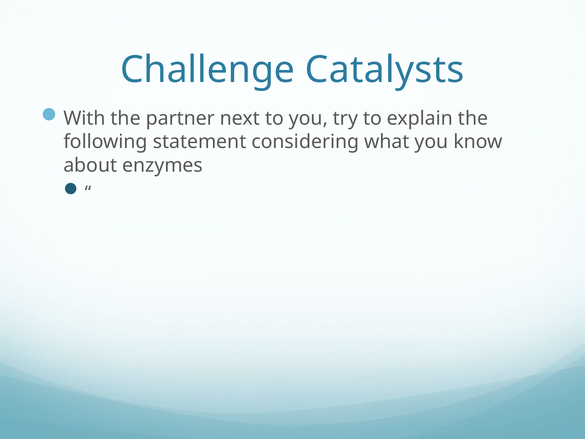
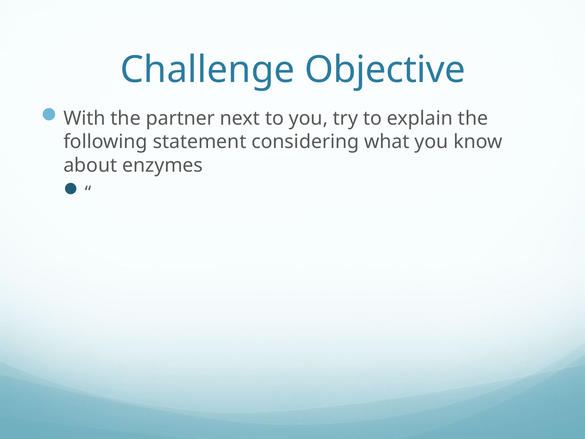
Catalysts: Catalysts -> Objective (385, 70)
